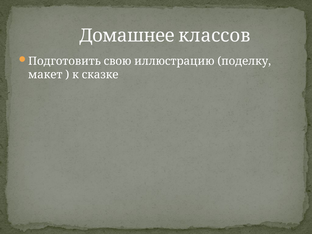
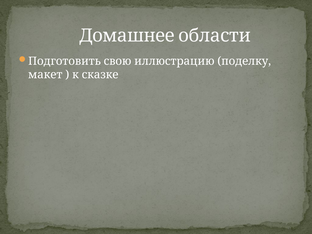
классов: классов -> области (215, 36)
